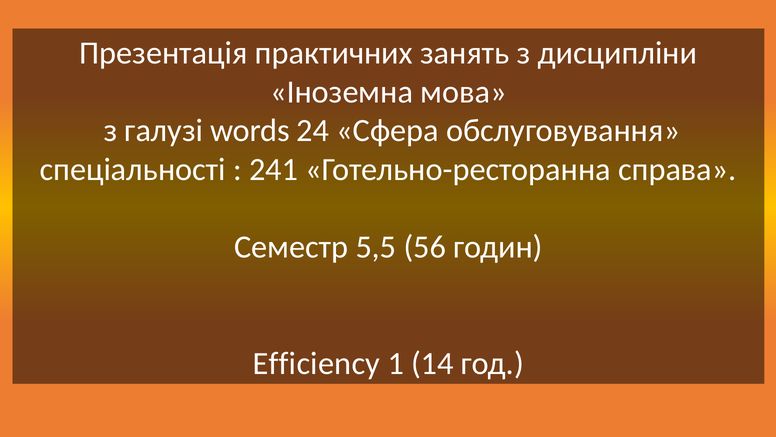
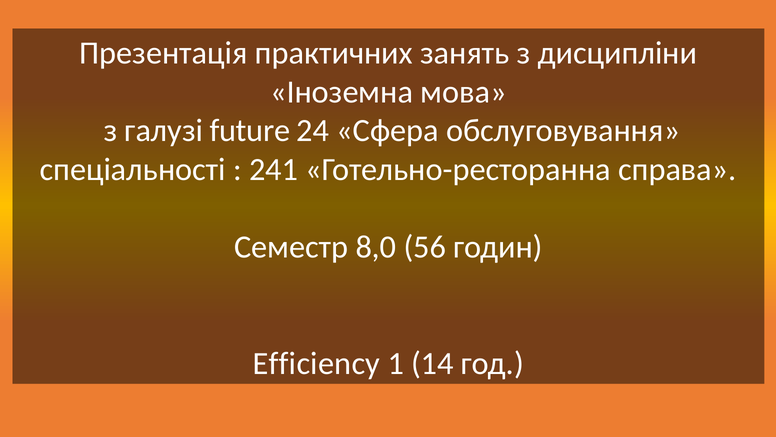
words: words -> future (250, 131)
5,5: 5,5 -> 8,0 (376, 247)
